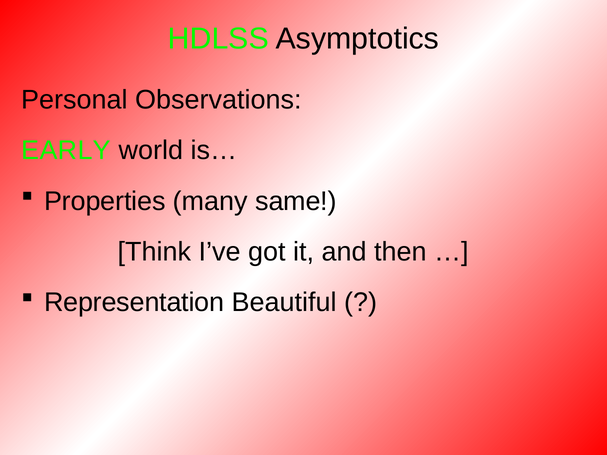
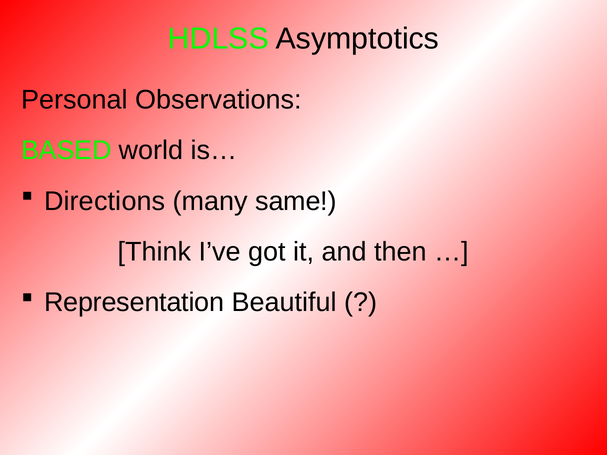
EARLY: EARLY -> BASED (66, 151)
Properties: Properties -> Directions (105, 201)
